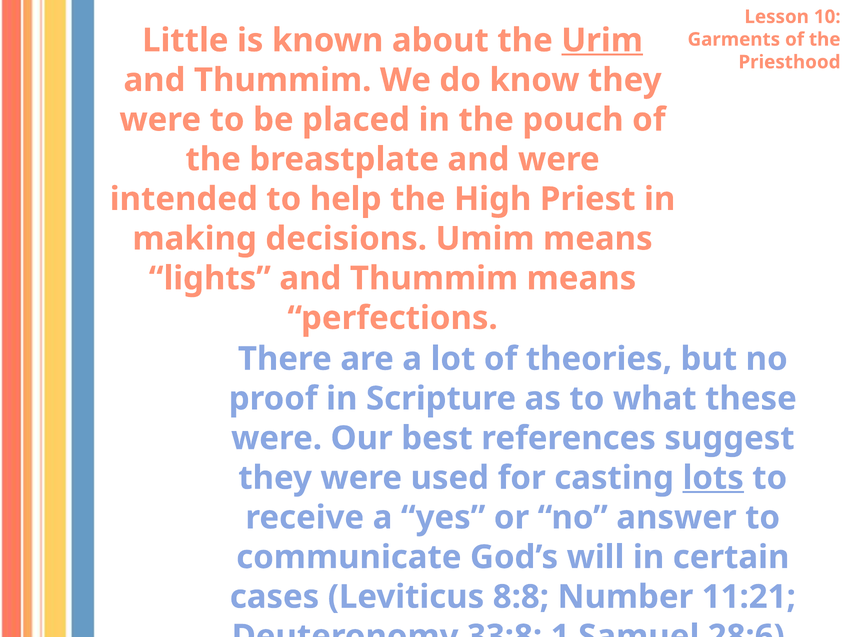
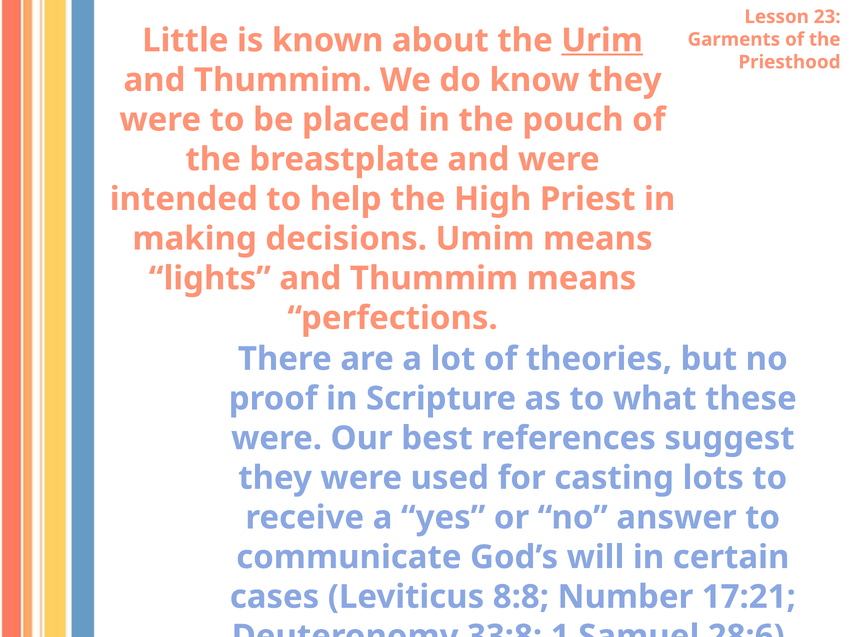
10: 10 -> 23 (827, 17)
lots underline: present -> none (713, 478)
11:21: 11:21 -> 17:21 (749, 597)
